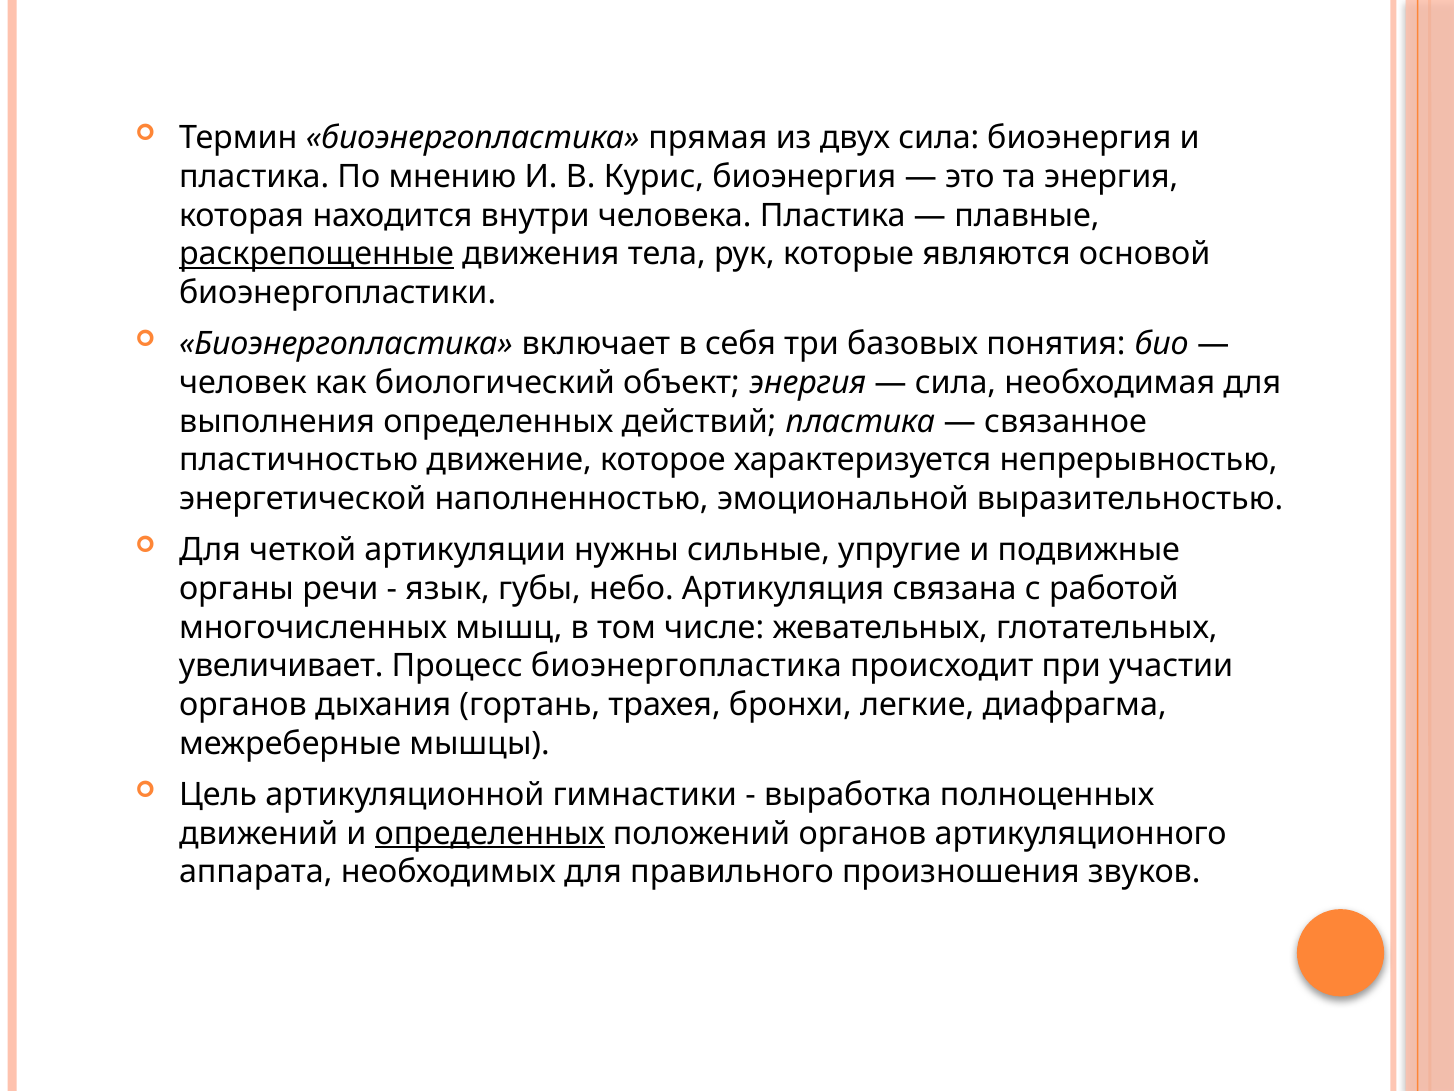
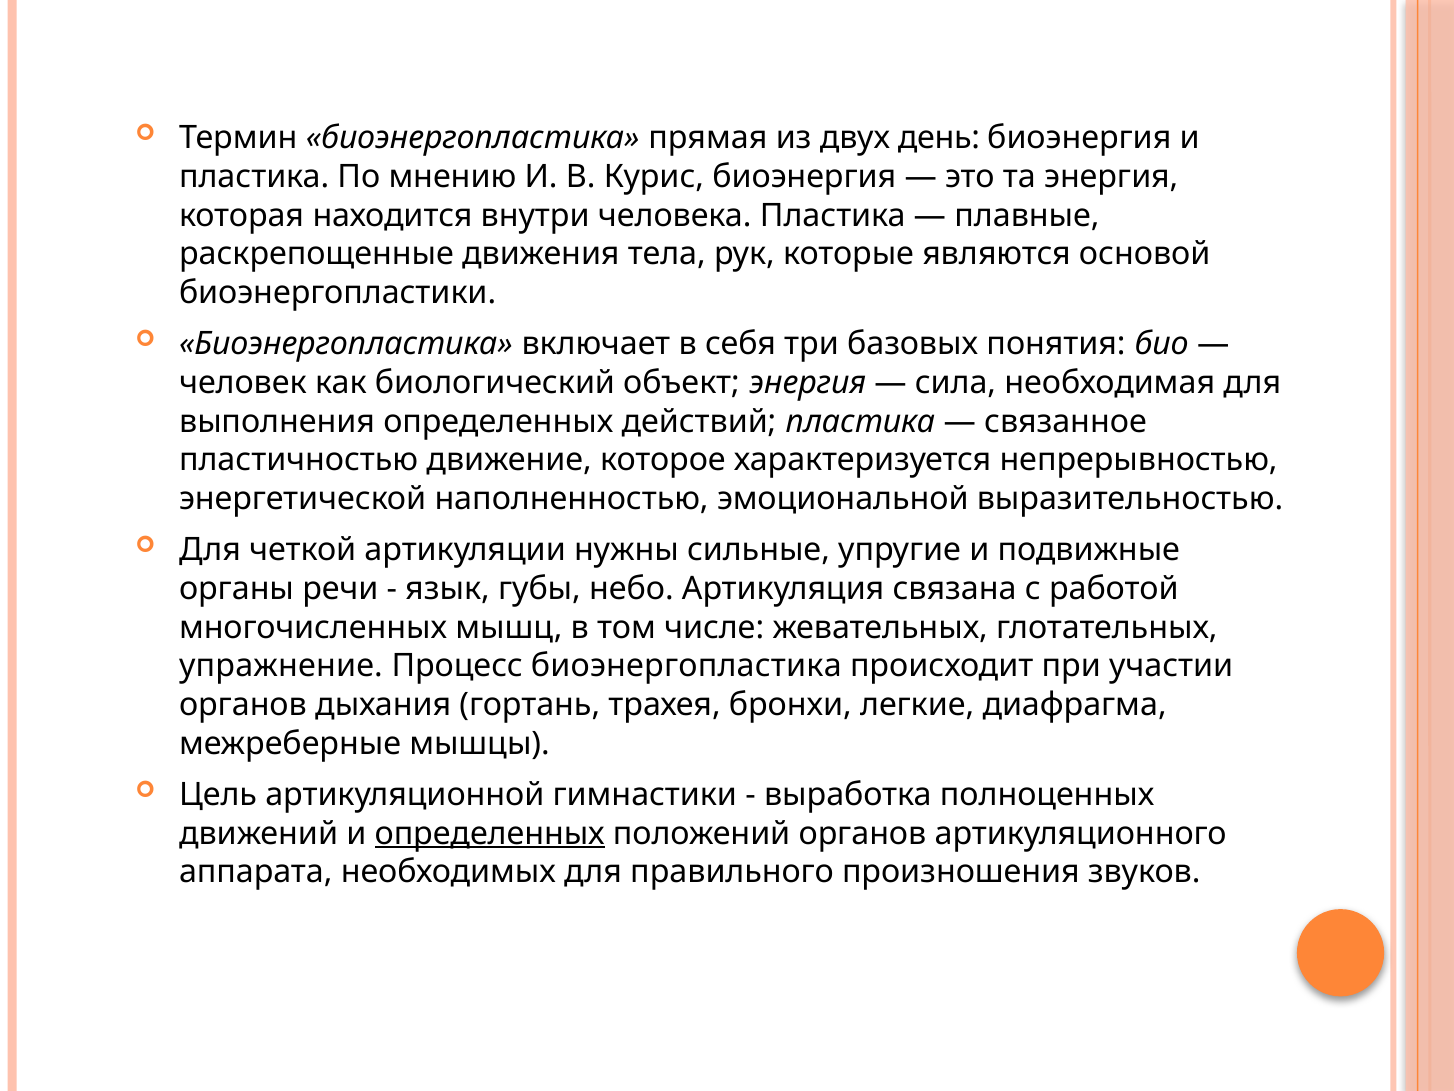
двух сила: сила -> день (939, 138)
раскрепощенные underline: present -> none (316, 254)
увеличивает: увеличивает -> упражнение (281, 666)
